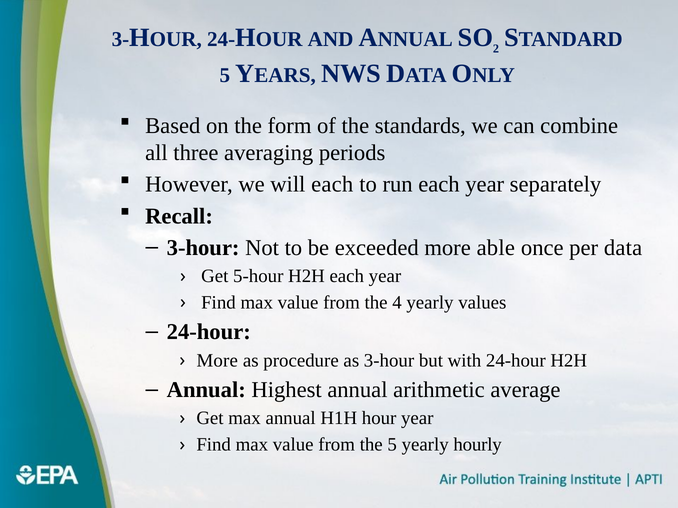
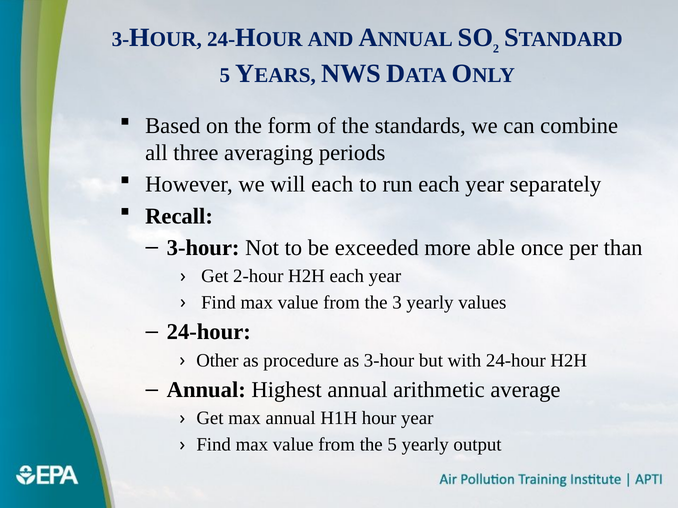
data: data -> than (623, 248)
5-hour: 5-hour -> 2-hour (258, 276)
4: 4 -> 3 (397, 303)
More: More -> Other (217, 361)
hourly: hourly -> output (478, 445)
